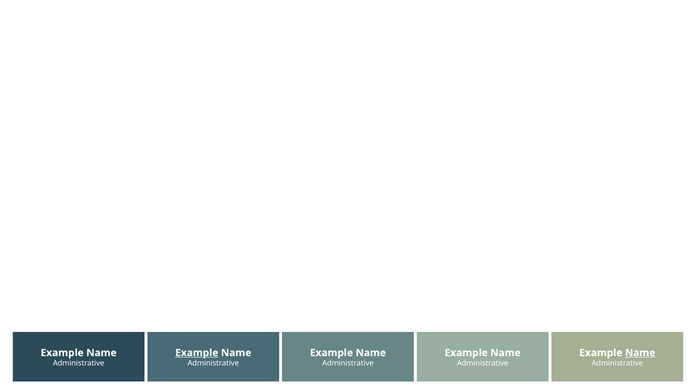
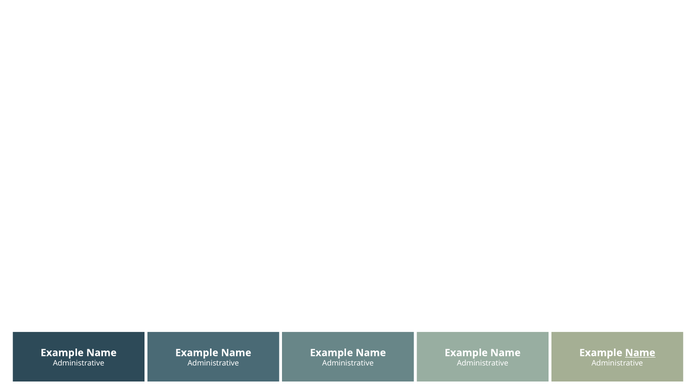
Example underline: present -> none (197, 352)
